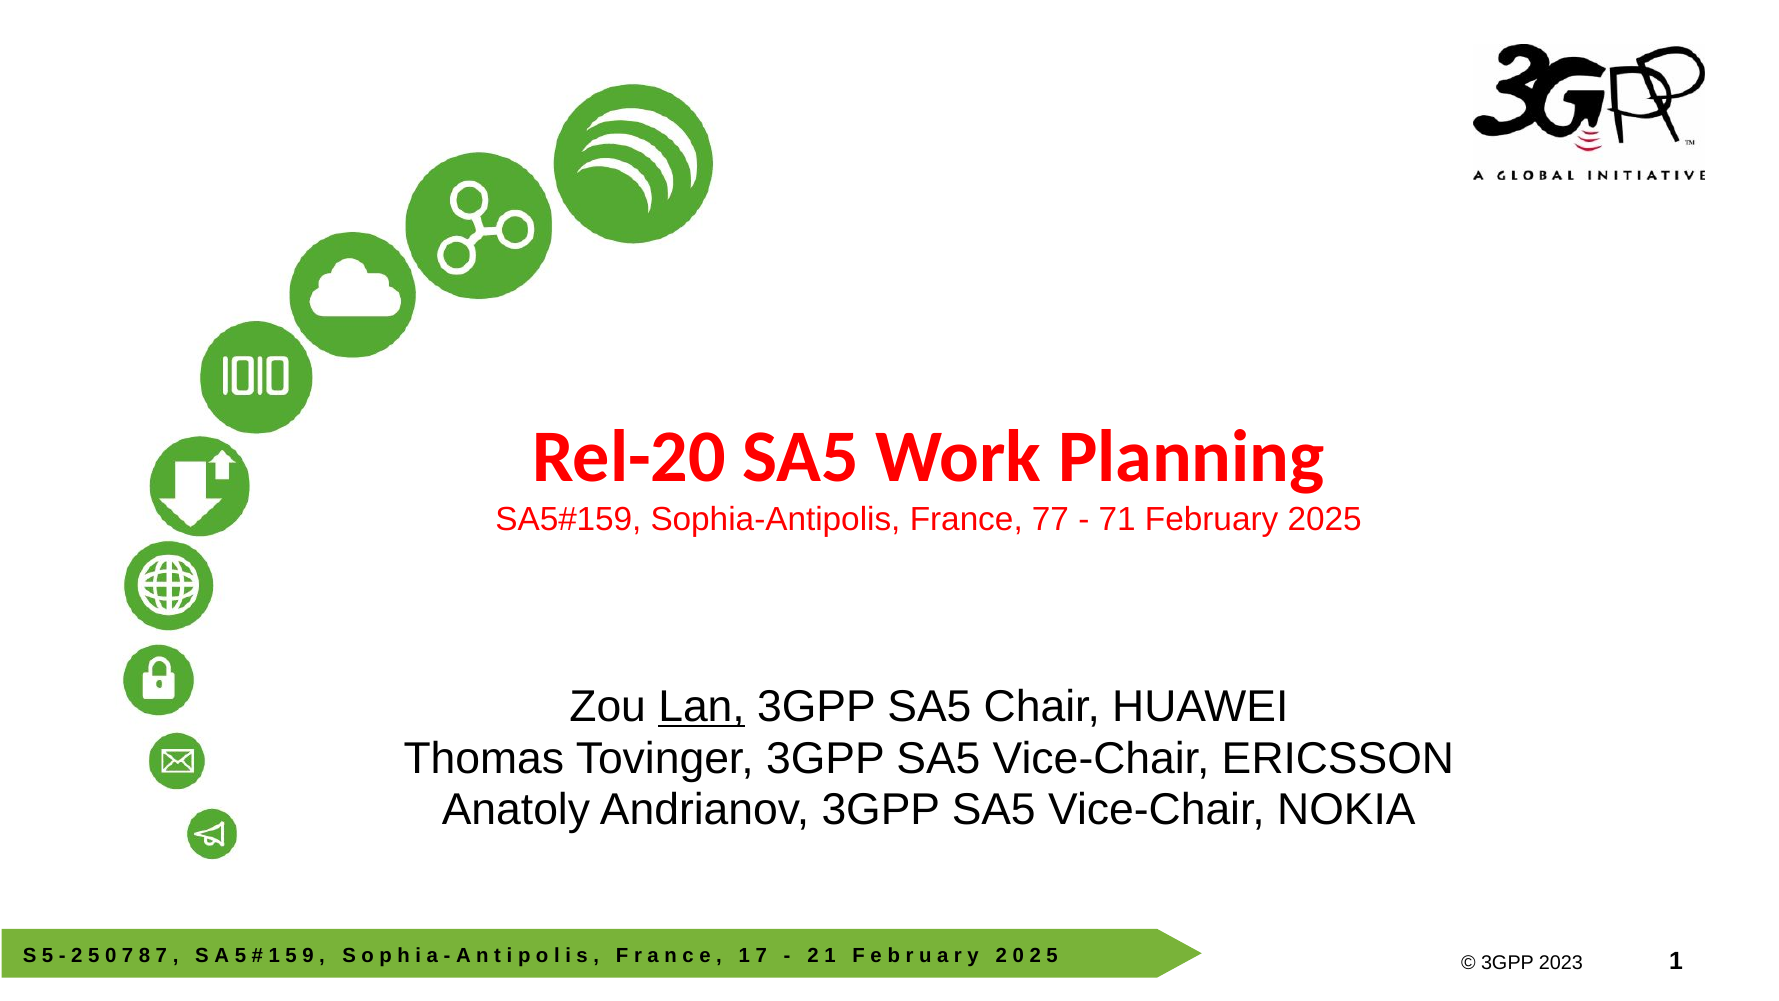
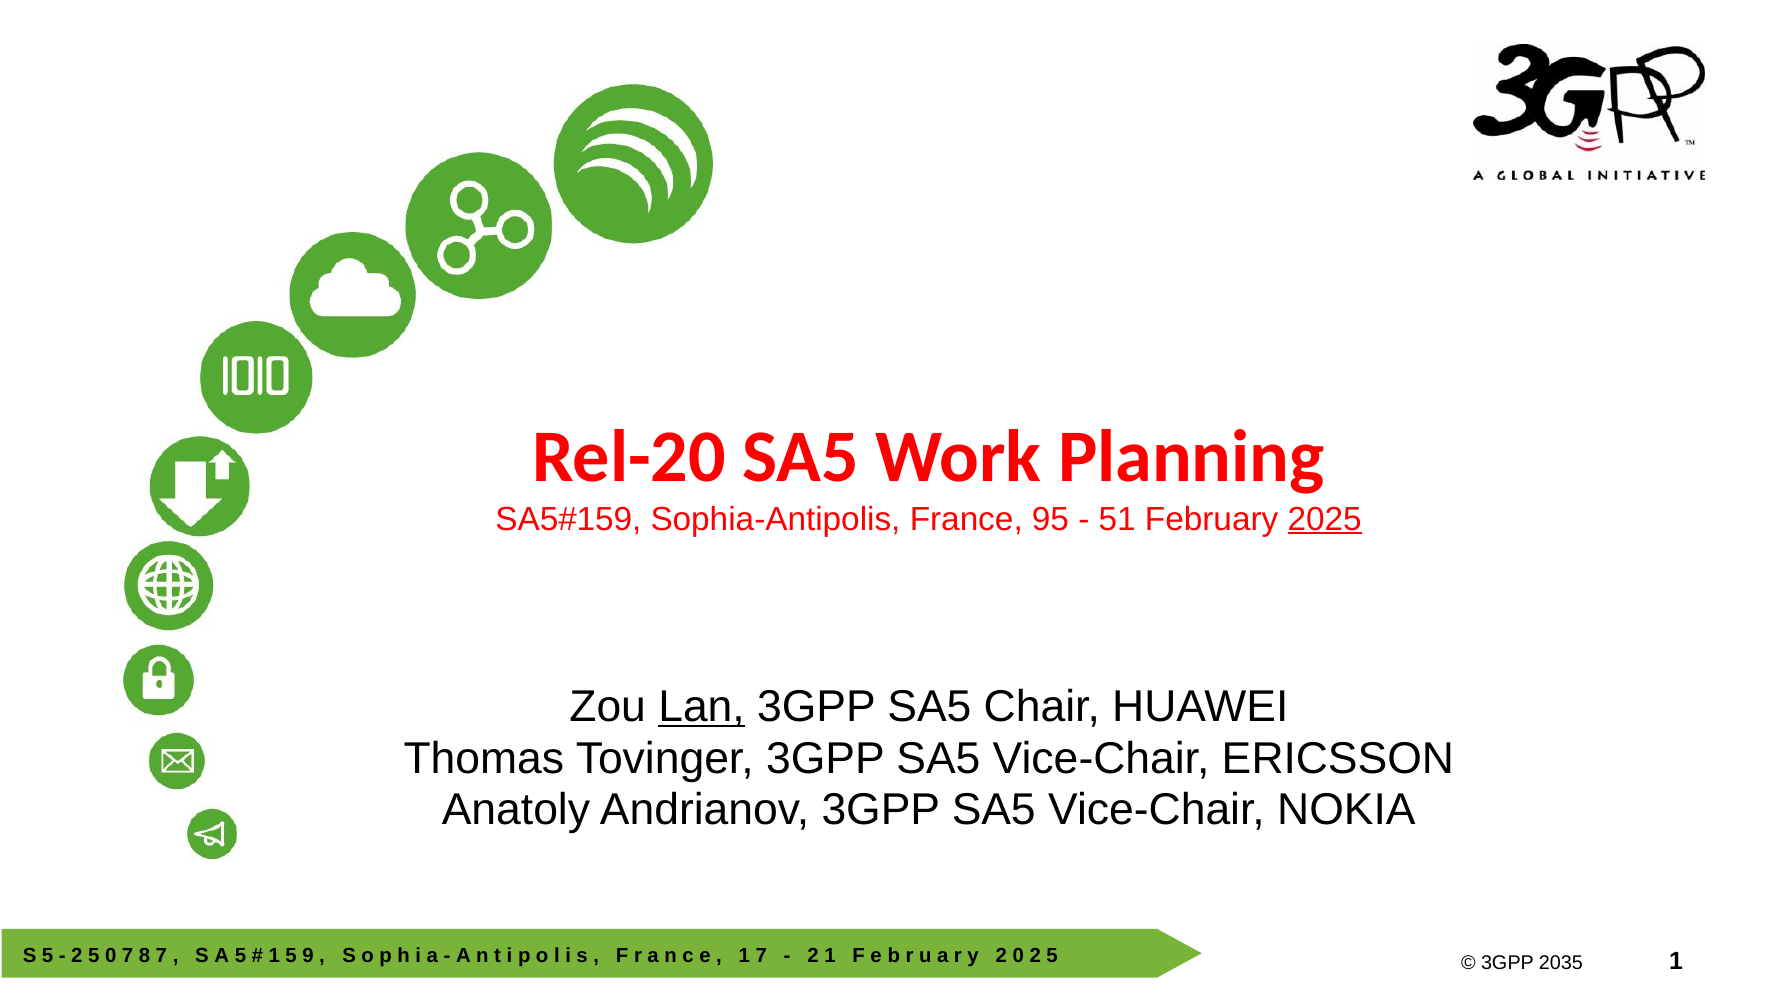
77: 77 -> 95 (1050, 519)
71: 71 -> 51 (1117, 519)
2025 underline: none -> present (1325, 519)
2023: 2023 -> 2035 (1561, 963)
